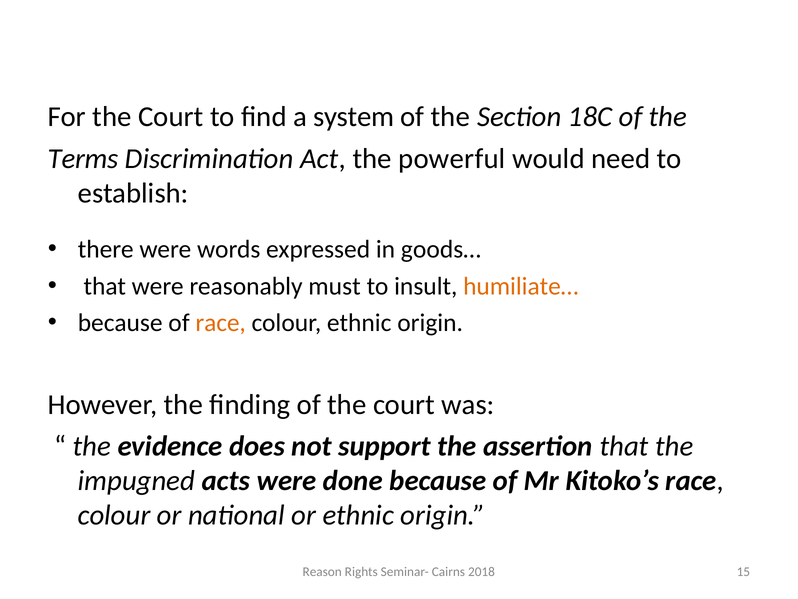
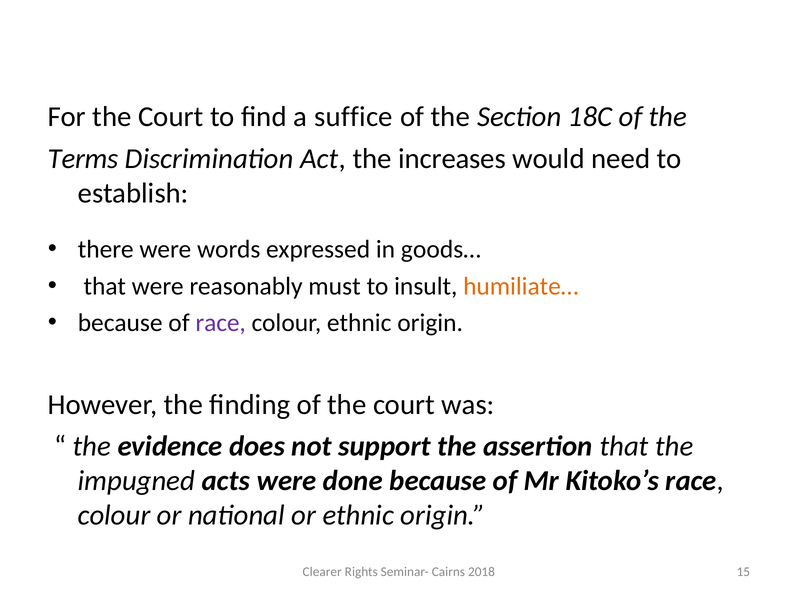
system: system -> suffice (353, 117)
powerful: powerful -> increases (452, 158)
race colour: orange -> purple (221, 323)
Reason: Reason -> Clearer (322, 571)
